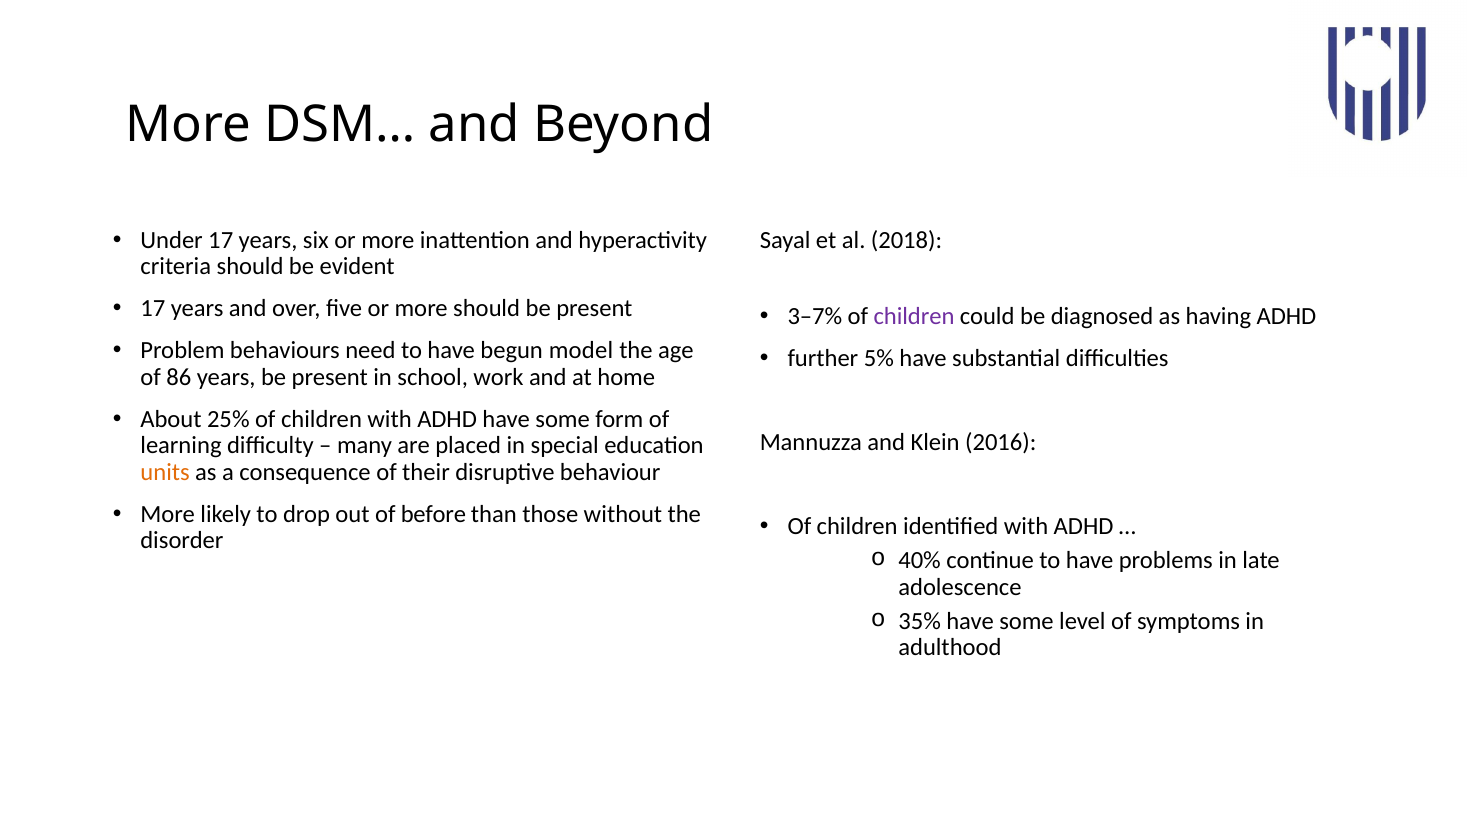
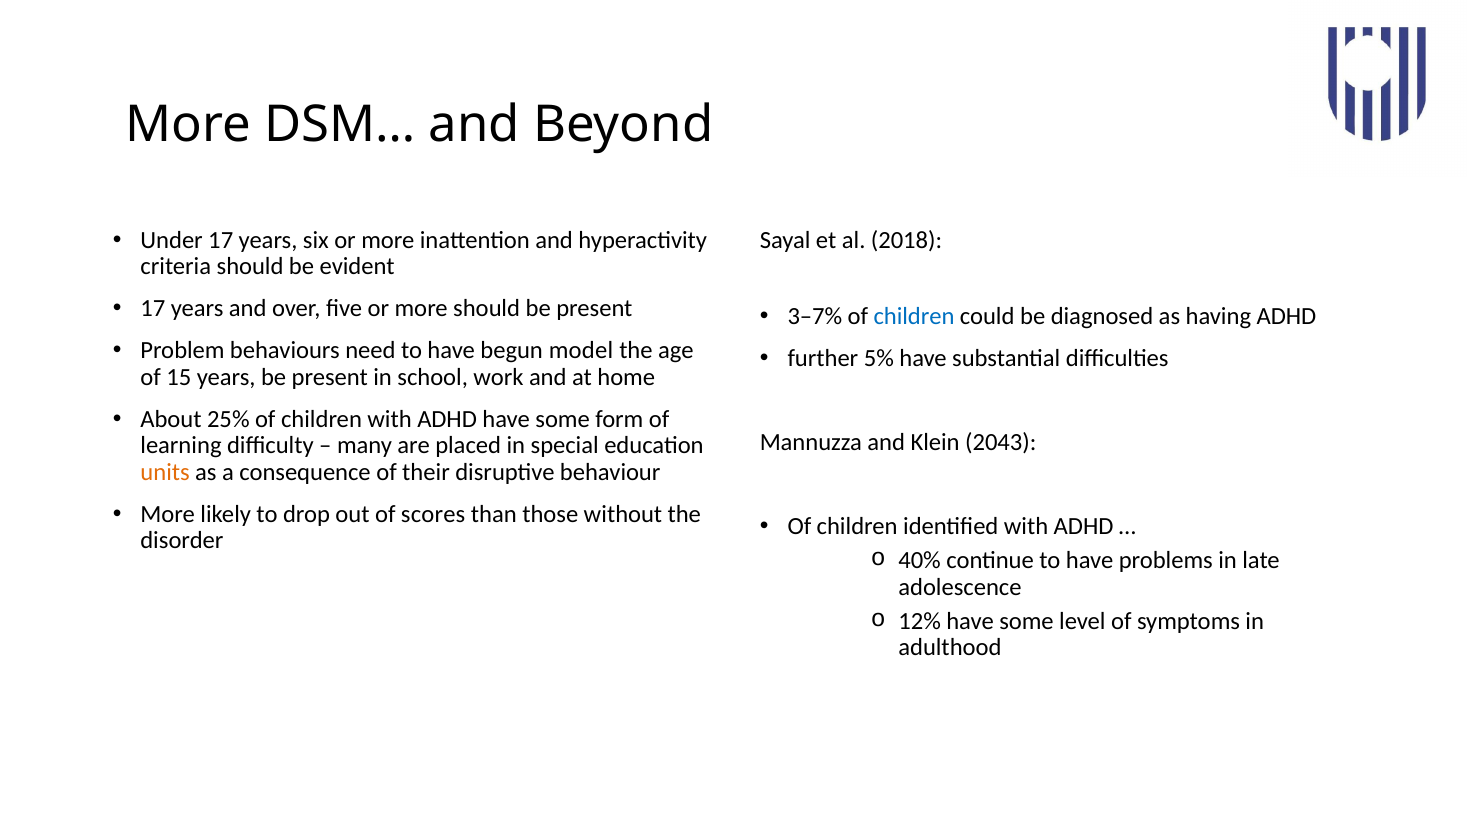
children colour: purple -> blue (914, 316)
86: 86 -> 15 (179, 377)
2016: 2016 -> 2043 (1001, 442)
before: before -> scores (433, 514)
35%: 35% -> 12% (920, 621)
